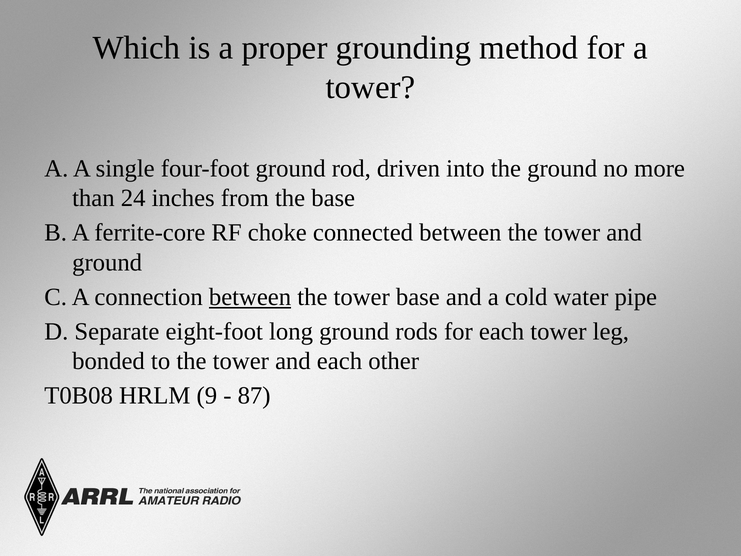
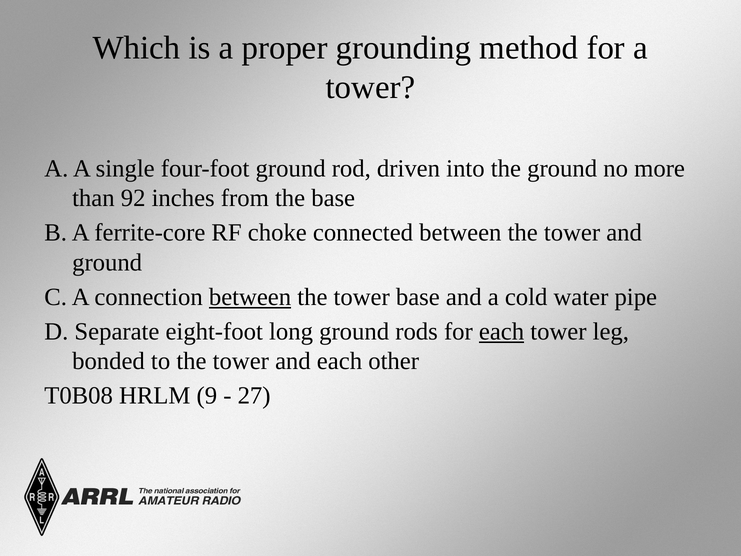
24: 24 -> 92 (133, 198)
each underline: none -> present (502, 331)
87: 87 -> 27 (254, 396)
